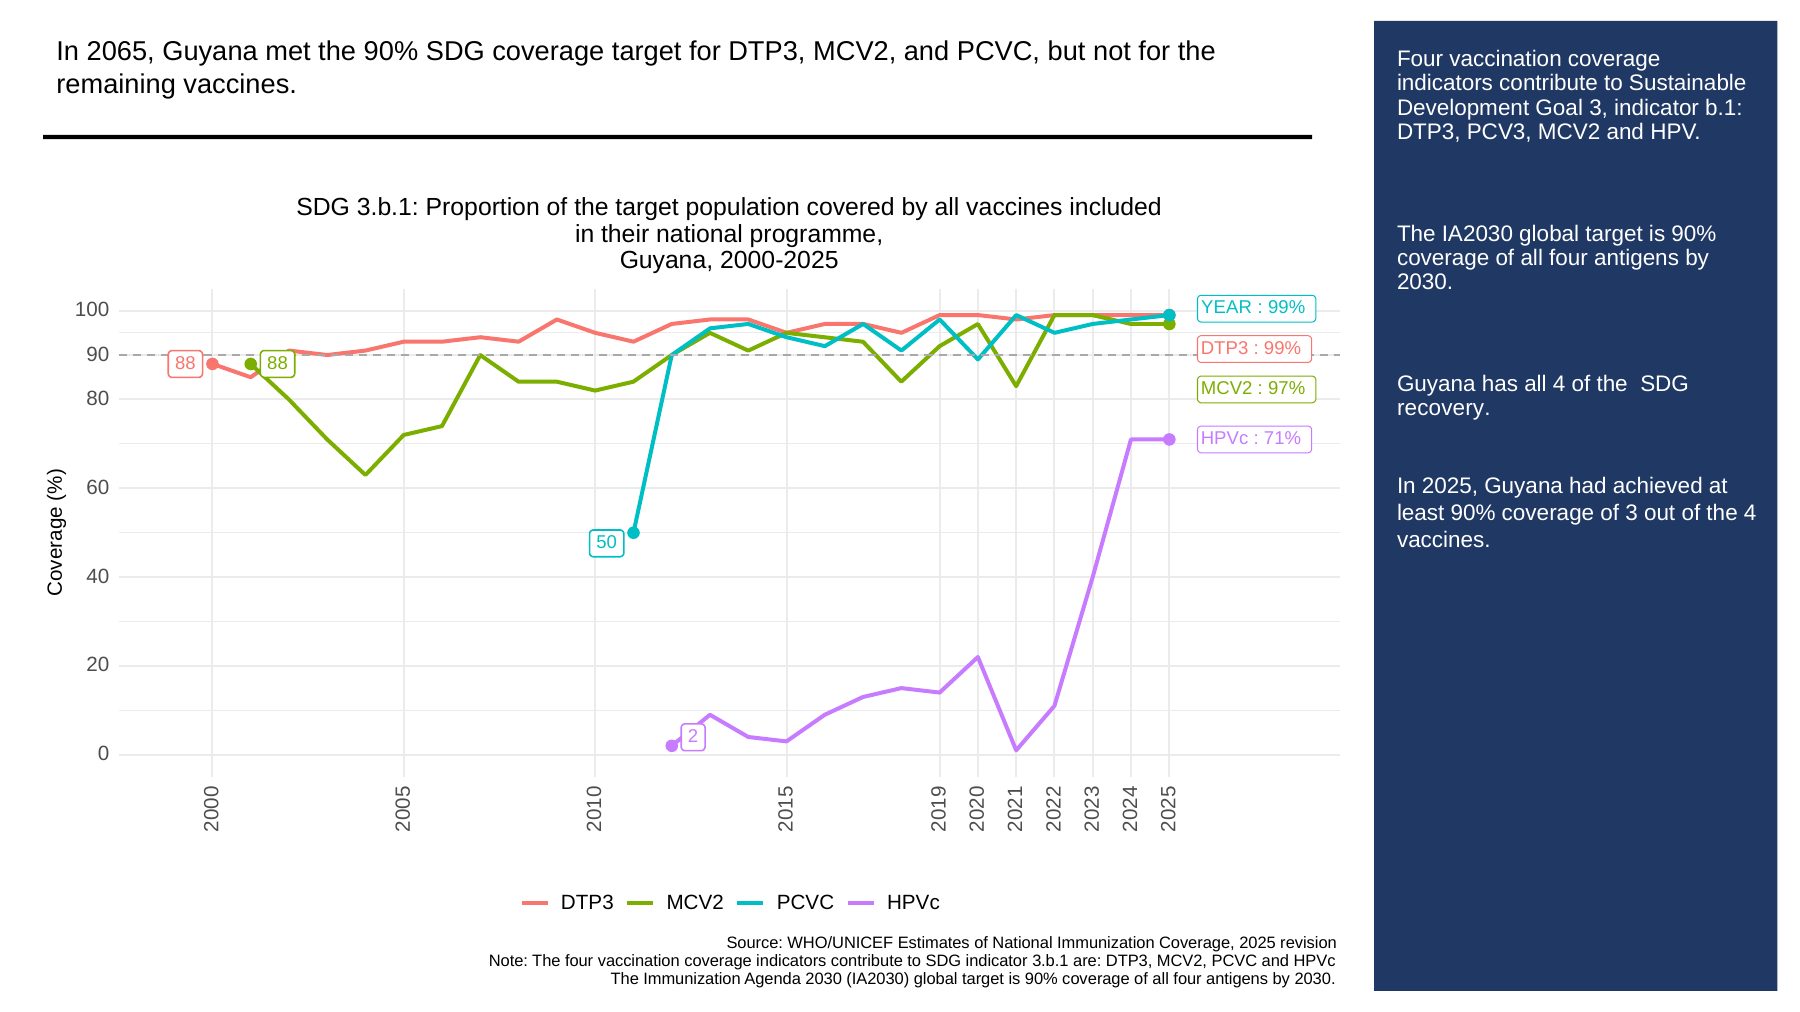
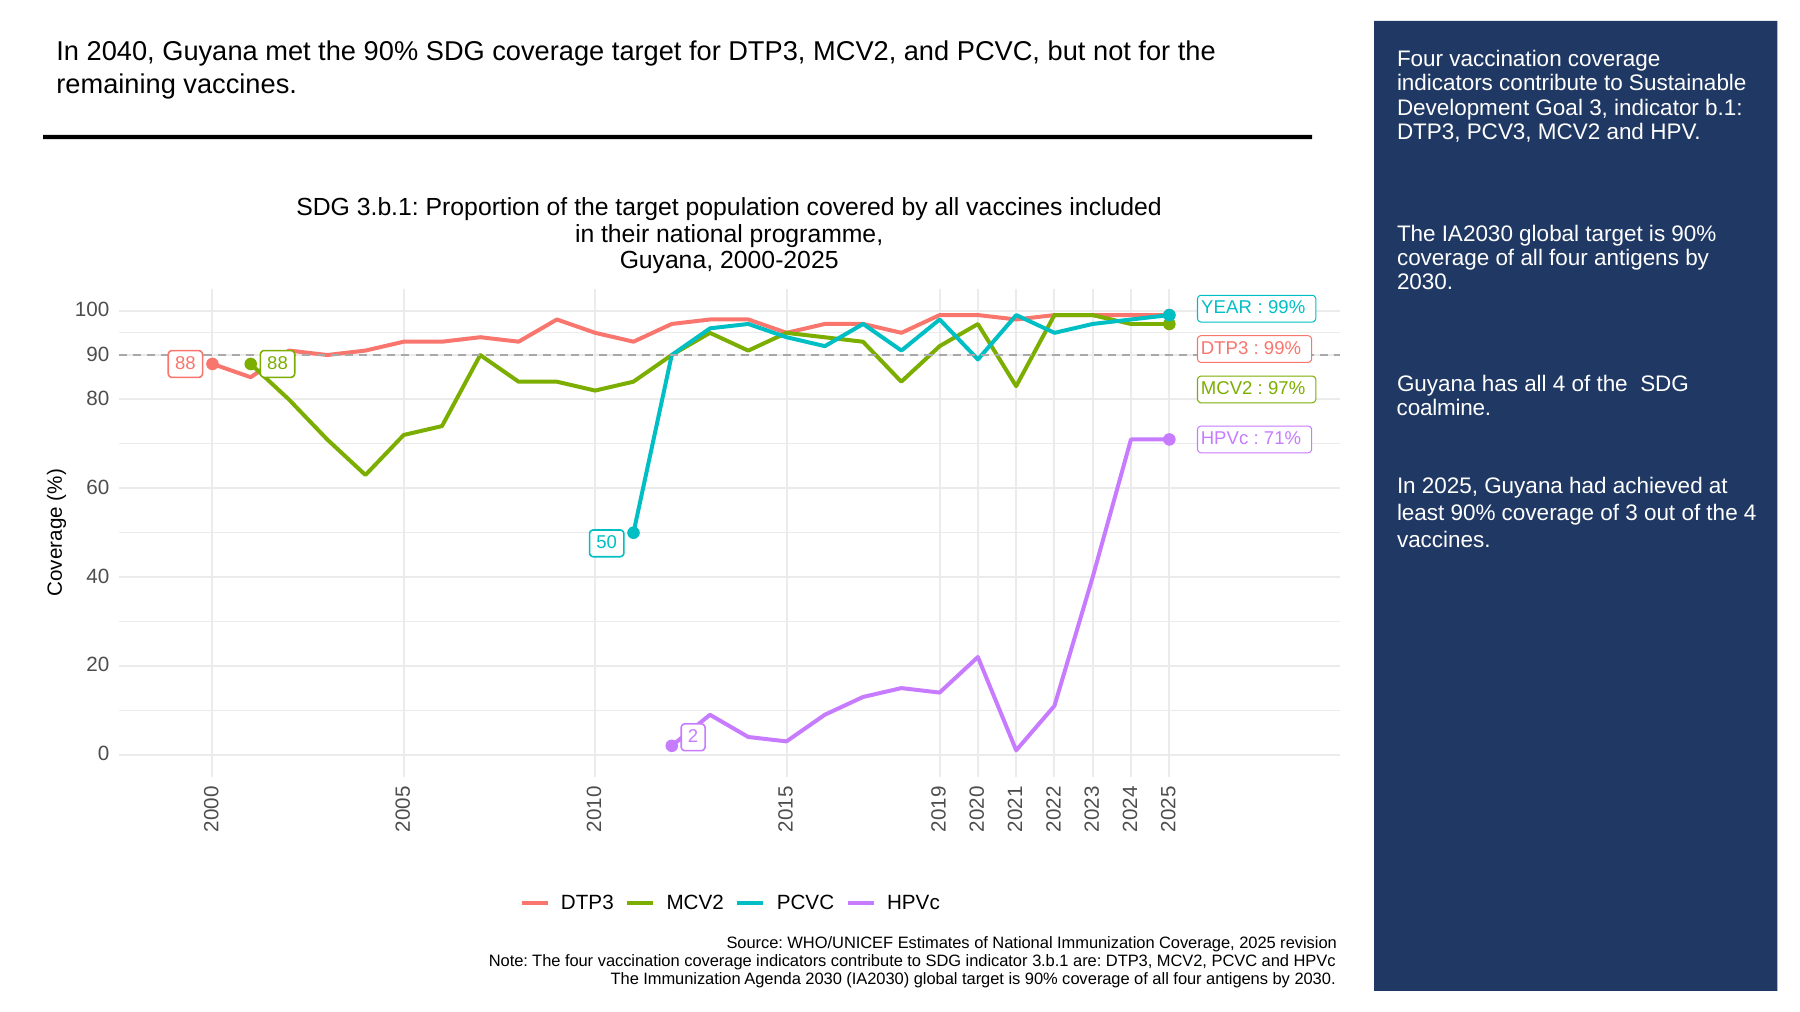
2065: 2065 -> 2040 (121, 52)
recovery: recovery -> coalmine (1444, 408)
